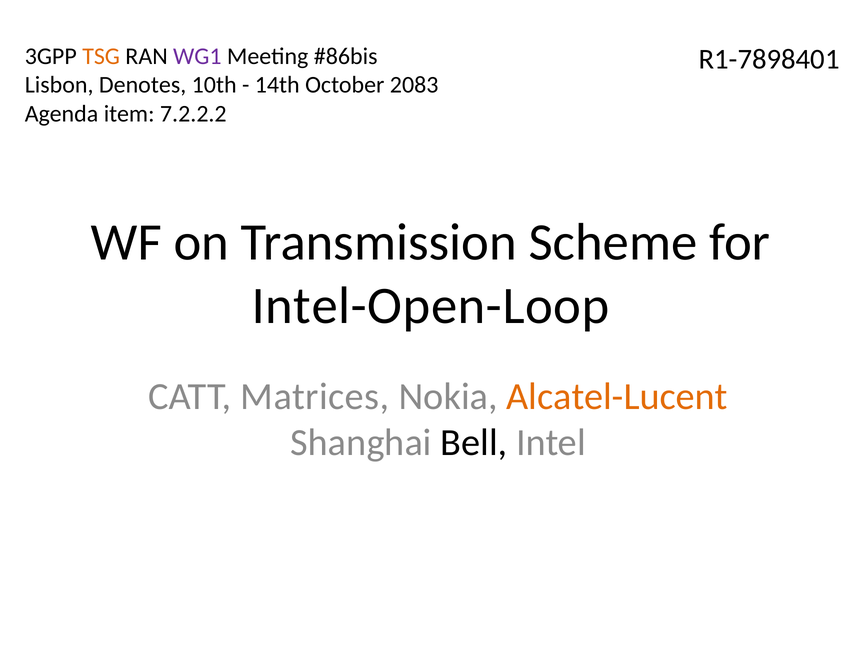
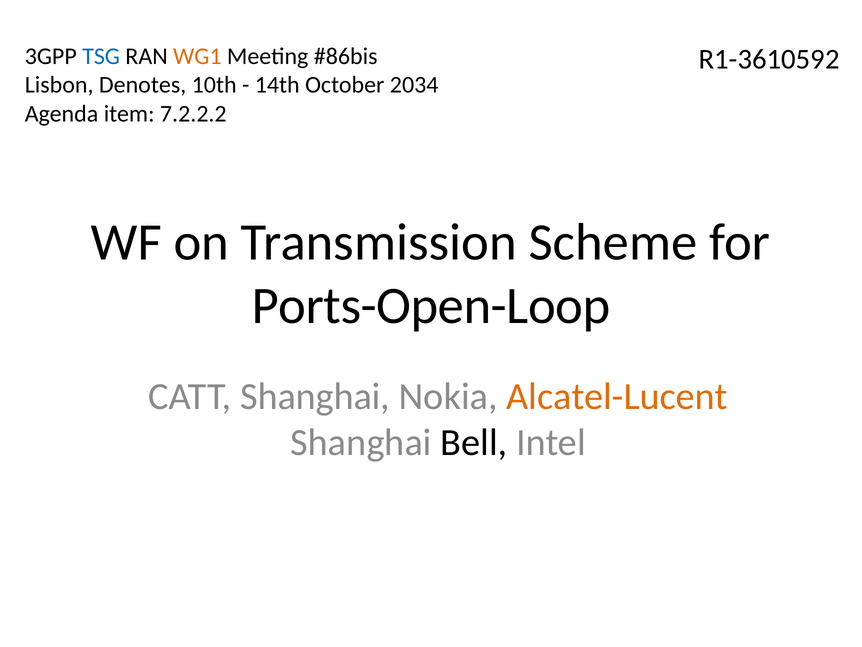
TSG colour: orange -> blue (101, 56)
WG1 colour: purple -> orange (197, 56)
R1-7898401: R1-7898401 -> R1-3610592 (769, 59)
2083: 2083 -> 2034 (414, 85)
Intel-Open-Loop: Intel-Open-Loop -> Ports-Open-Loop (431, 305)
CATT Matrices: Matrices -> Shanghai (315, 396)
